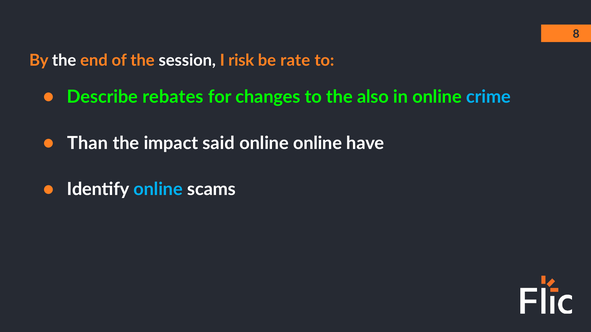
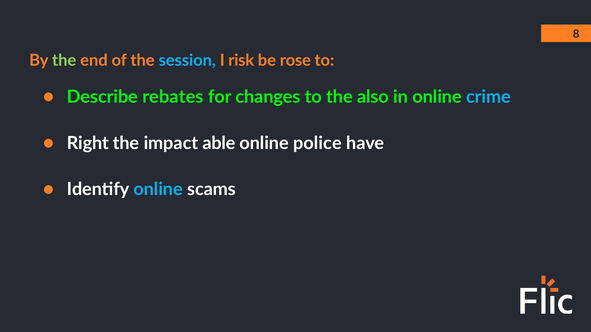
the colour: white -> light green (64, 60)
session colour: white -> light blue (187, 60)
rate: rate -> rose (295, 60)
Than: Than -> Right (88, 143)
said: said -> able (219, 143)
online online: online -> police (317, 143)
